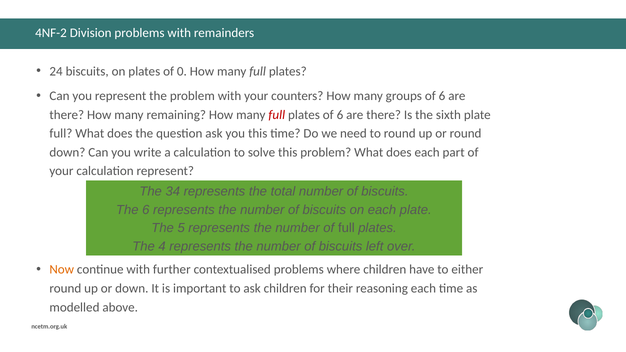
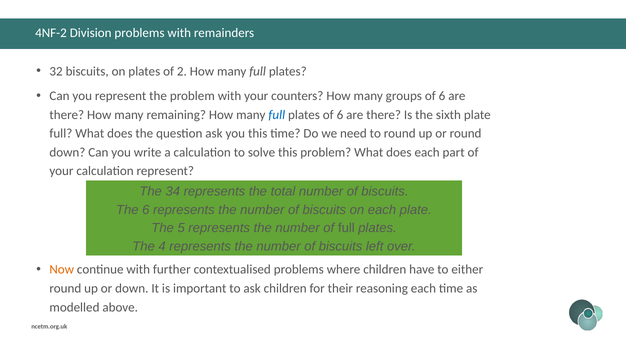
24: 24 -> 32 (56, 71)
0: 0 -> 2 (182, 71)
full colour: red -> blue (277, 115)
